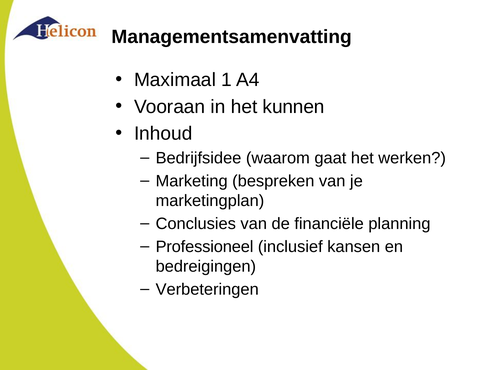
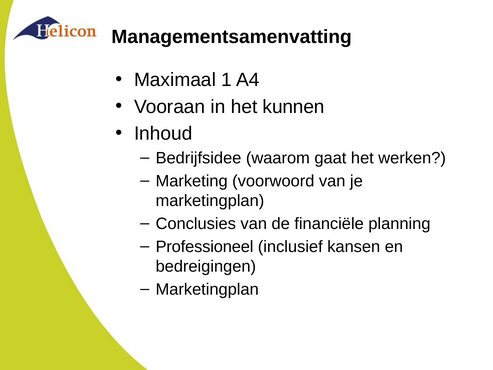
bespreken: bespreken -> voorwoord (273, 181)
Verbeteringen: Verbeteringen -> Marketingplan (207, 289)
